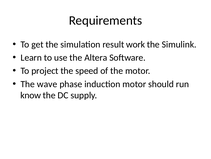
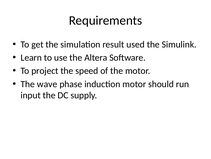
work: work -> used (136, 44)
know: know -> input (31, 95)
